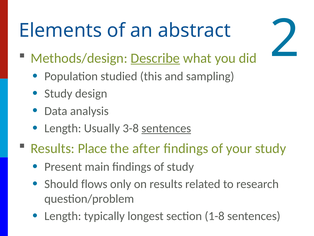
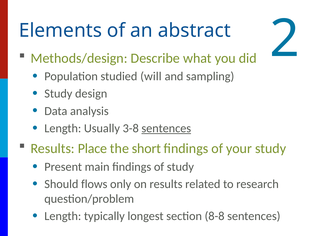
Describe underline: present -> none (155, 58)
this: this -> will (151, 76)
after: after -> short (146, 148)
1-8: 1-8 -> 8-8 (215, 216)
